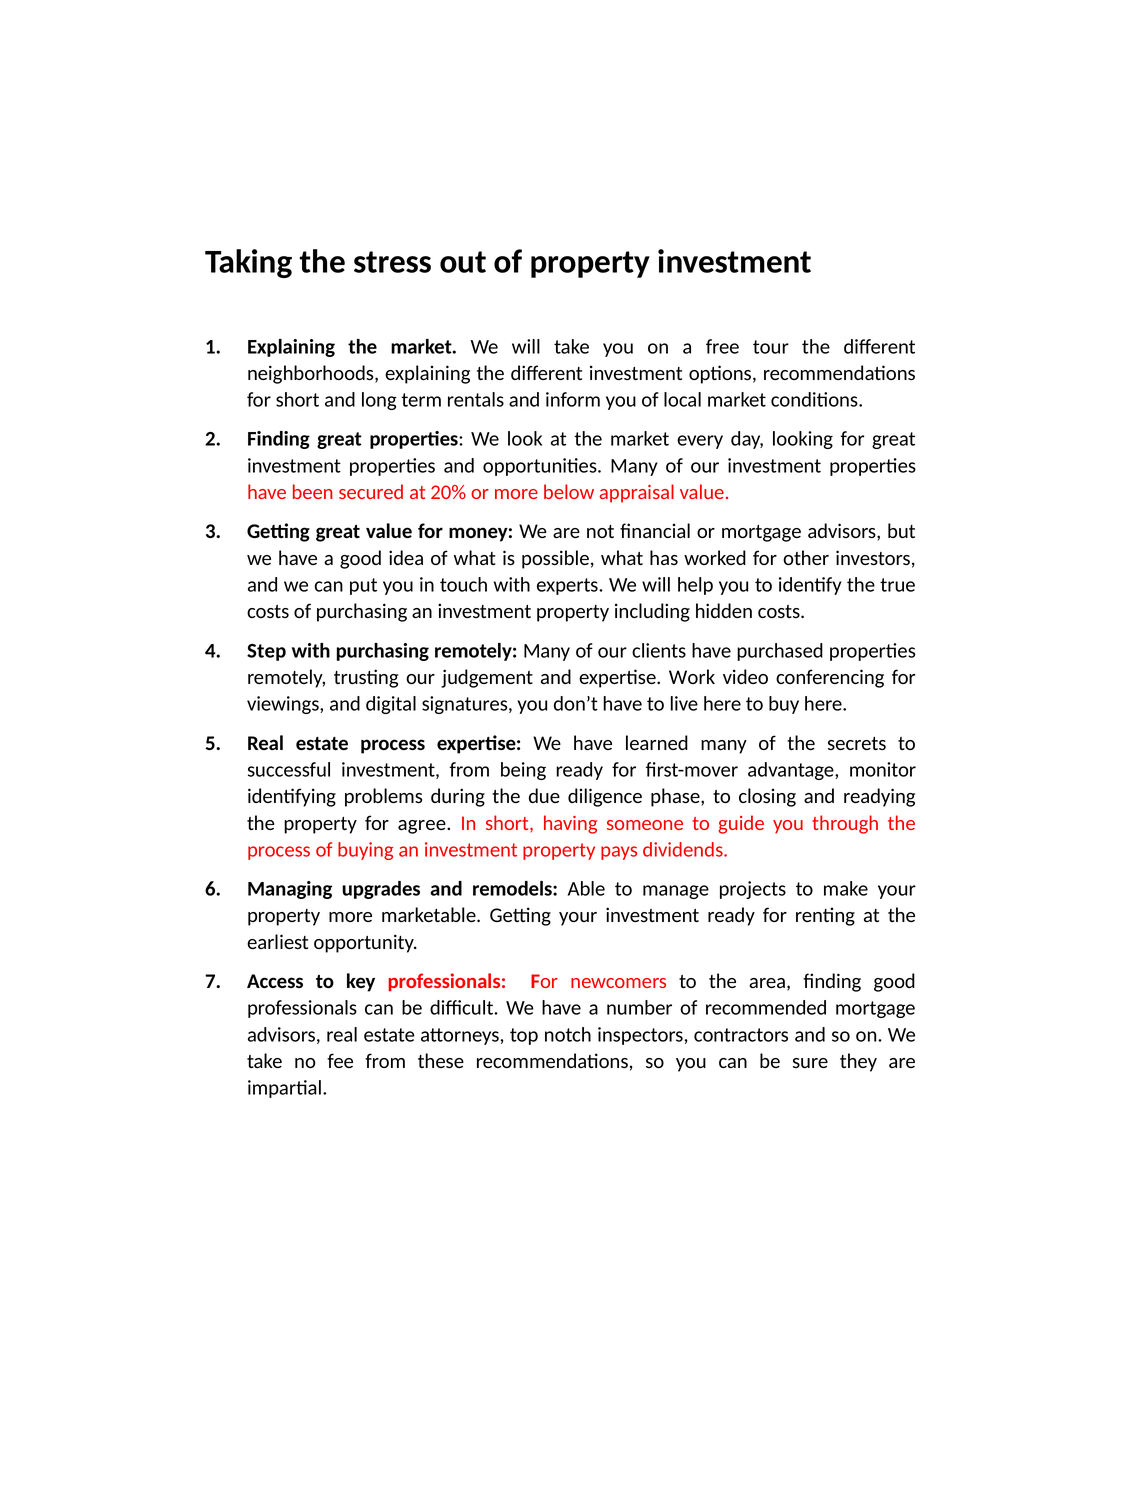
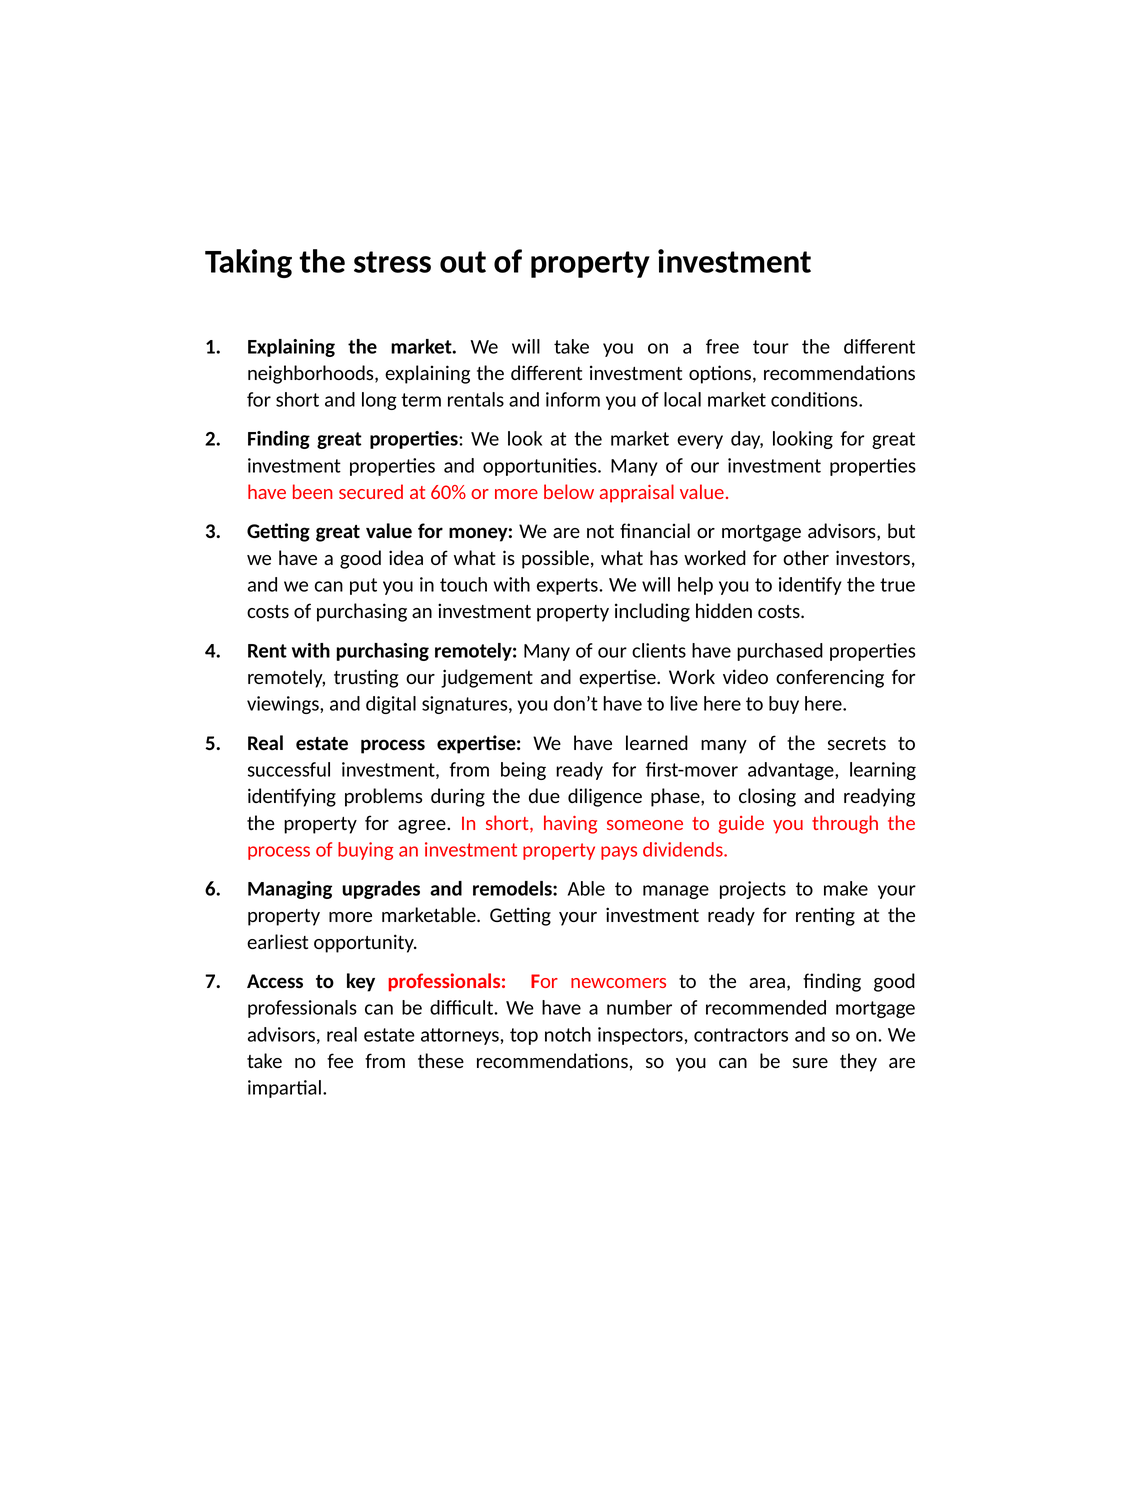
20%: 20% -> 60% (448, 492)
Step: Step -> Rent (267, 651)
monitor: monitor -> learning (882, 770)
